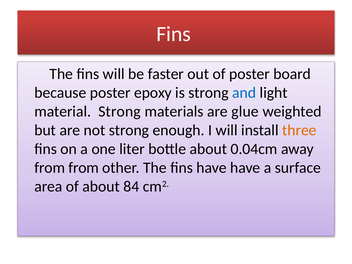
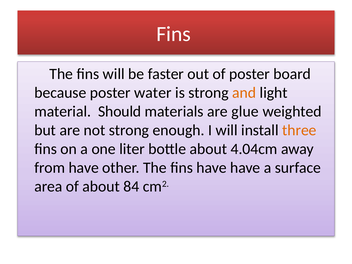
epoxy: epoxy -> water (153, 93)
and colour: blue -> orange (244, 93)
material Strong: Strong -> Should (120, 111)
0.04cm: 0.04cm -> 4.04cm (254, 149)
from from: from -> have (84, 168)
